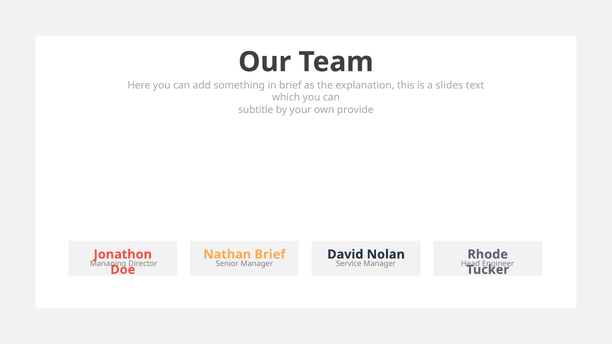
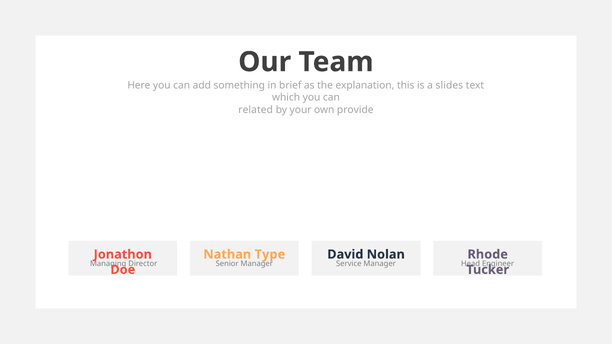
subtitle: subtitle -> related (256, 110)
Brief: Brief -> Type (270, 255)
